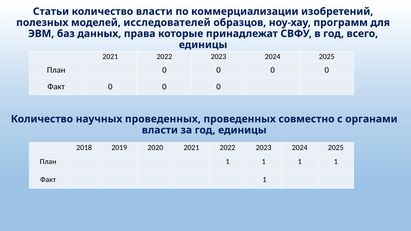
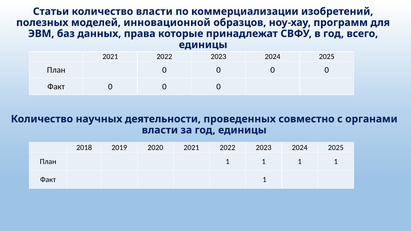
исследователей: исследователей -> инновационной (167, 23)
научных проведенных: проведенных -> деятельности (163, 119)
